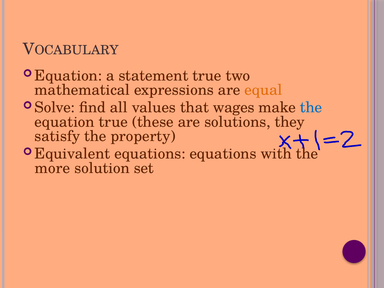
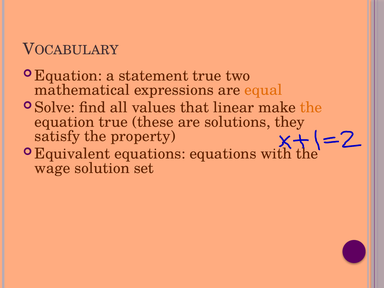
wages: wages -> linear (234, 108)
the colour: blue -> orange (311, 108)
more: more -> wage (52, 168)
